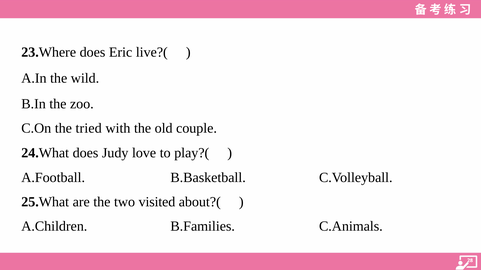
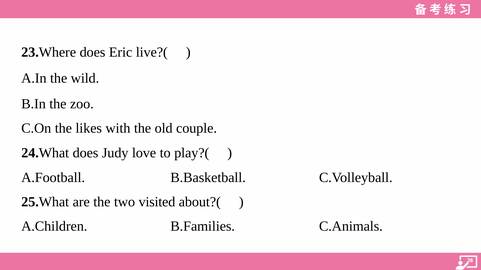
tried: tried -> likes (89, 129)
